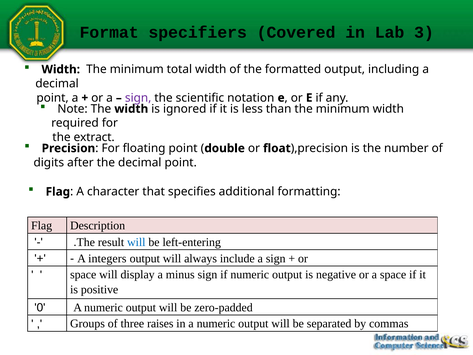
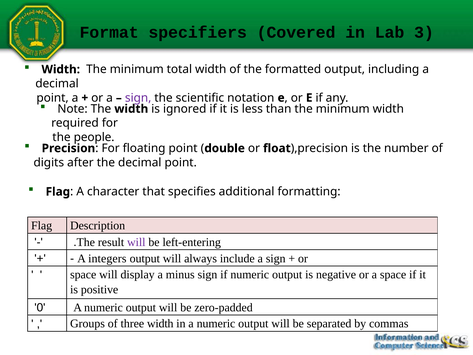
extract: extract -> people (94, 137)
will colour: blue -> purple (136, 242)
three raises: raises -> width (160, 323)
